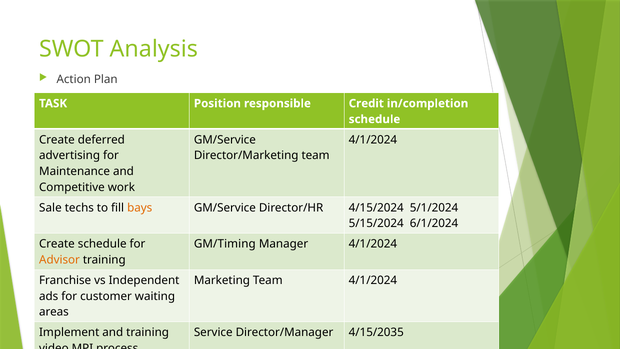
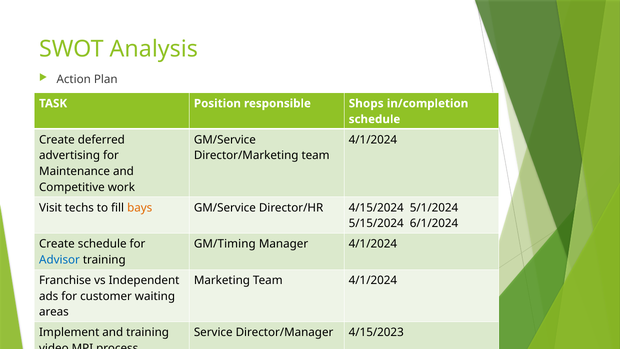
Credit: Credit -> Shops (366, 103)
Sale: Sale -> Visit (50, 208)
Advisor colour: orange -> blue (59, 260)
4/15/2035: 4/15/2035 -> 4/15/2023 (376, 332)
